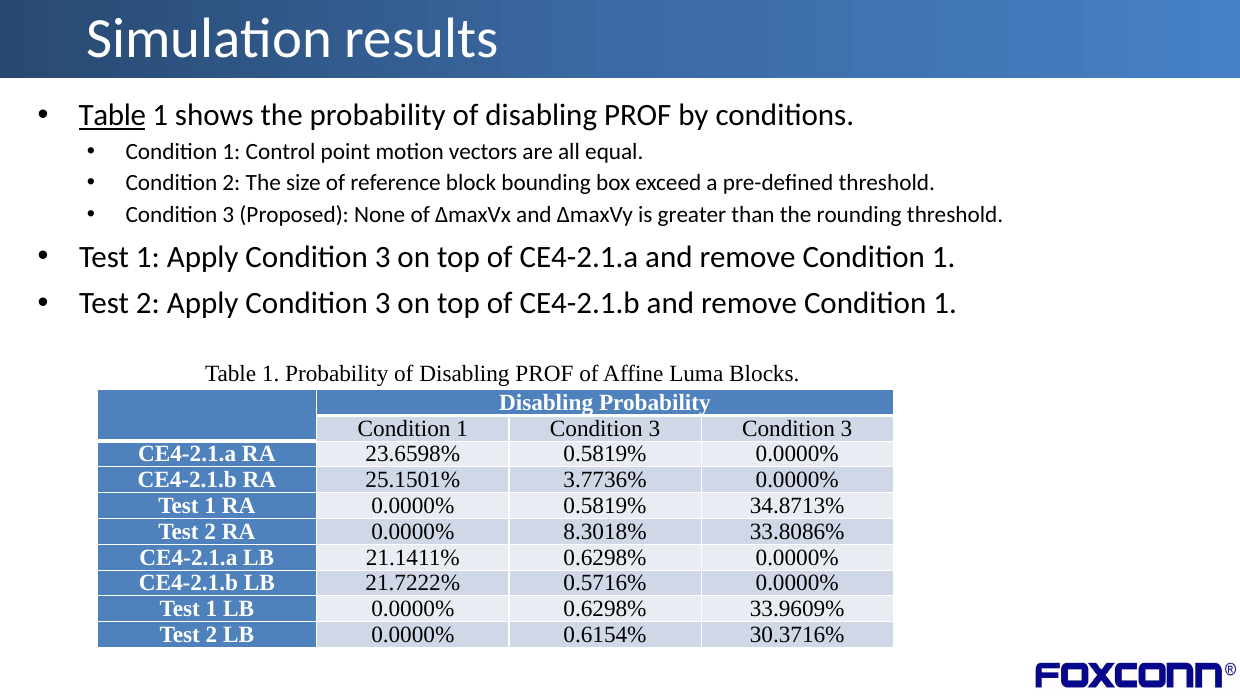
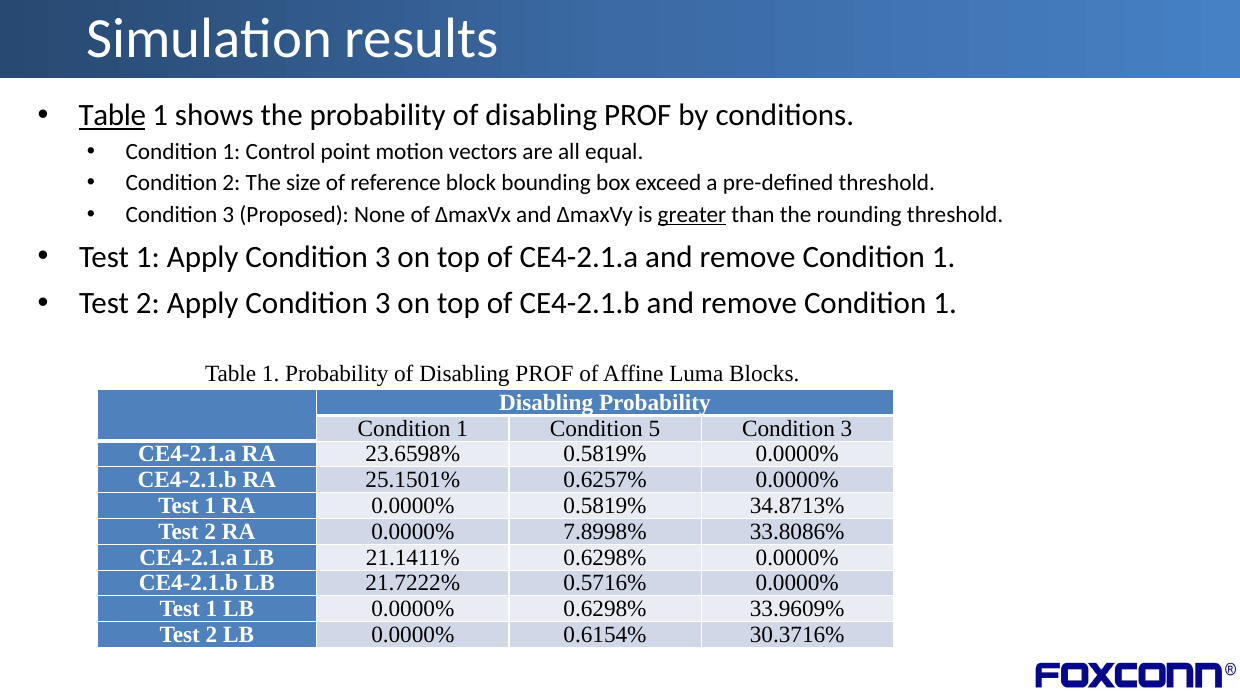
greater underline: none -> present (692, 214)
1 Condition 3: 3 -> 5 (654, 428)
3.7736%: 3.7736% -> 0.6257% (605, 480)
8.3018%: 8.3018% -> 7.8998% (605, 531)
